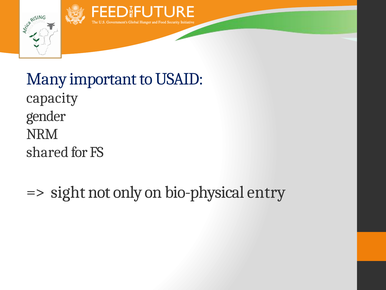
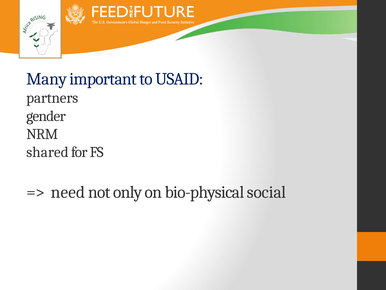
capacity: capacity -> partners (52, 98)
sight: sight -> need (68, 192)
entry: entry -> social (267, 192)
